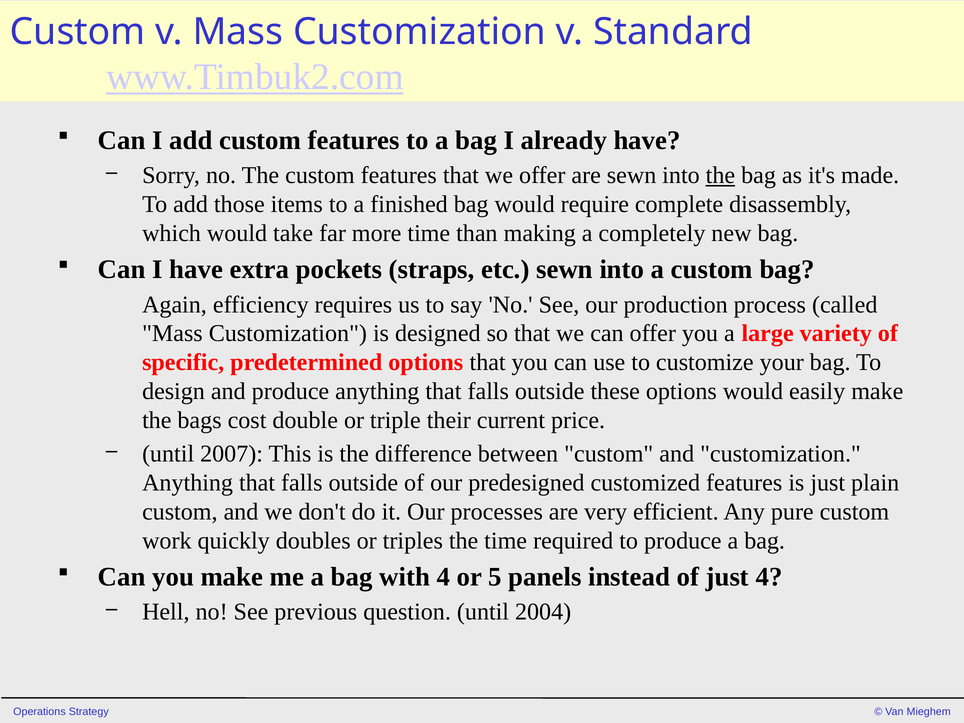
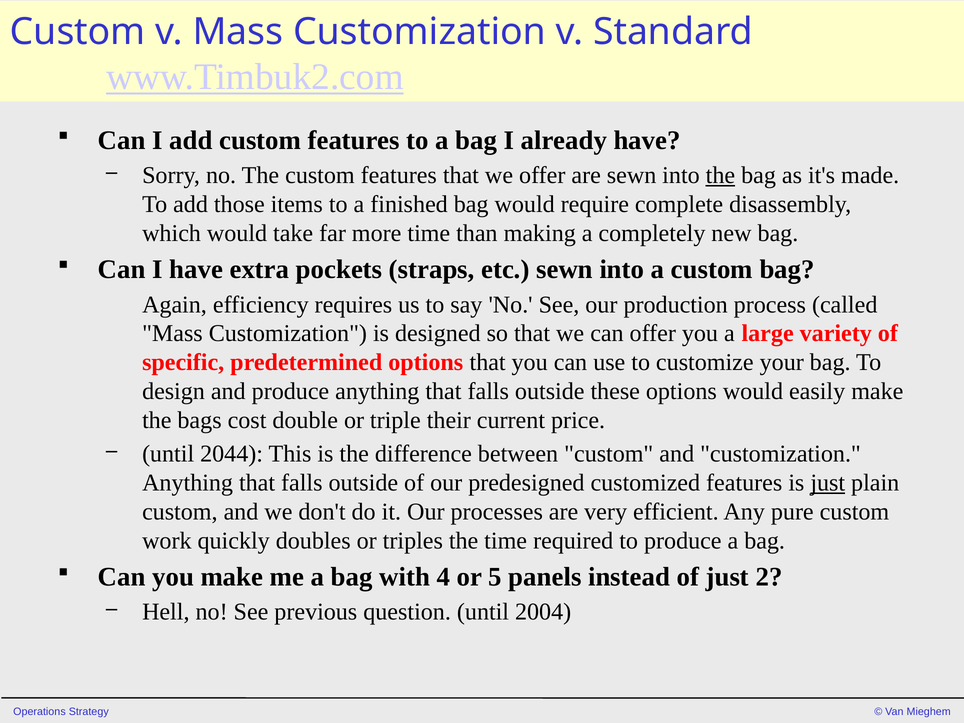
2007: 2007 -> 2044 (232, 454)
just underline: none -> present (828, 483)
just 4: 4 -> 2 (769, 577)
